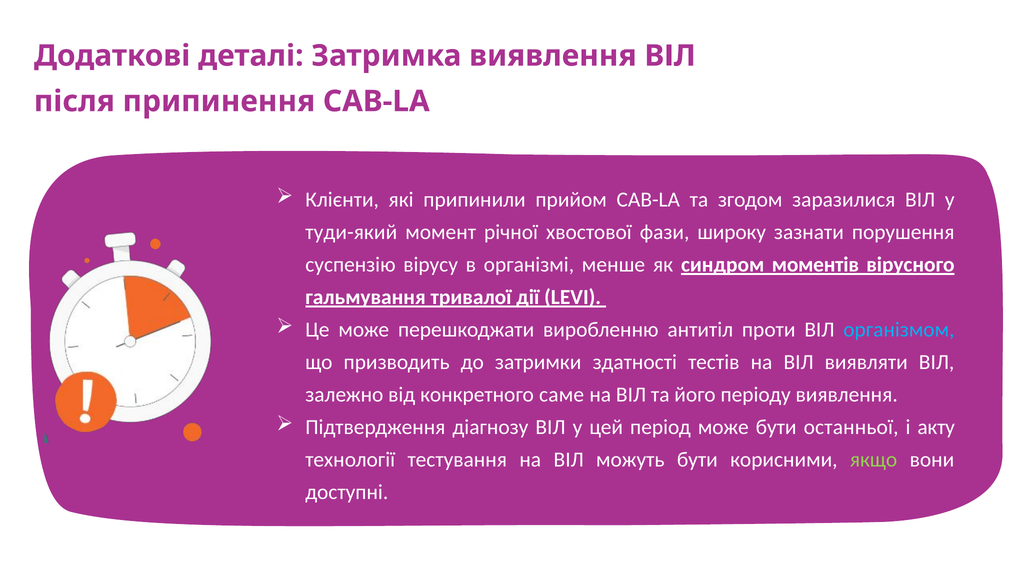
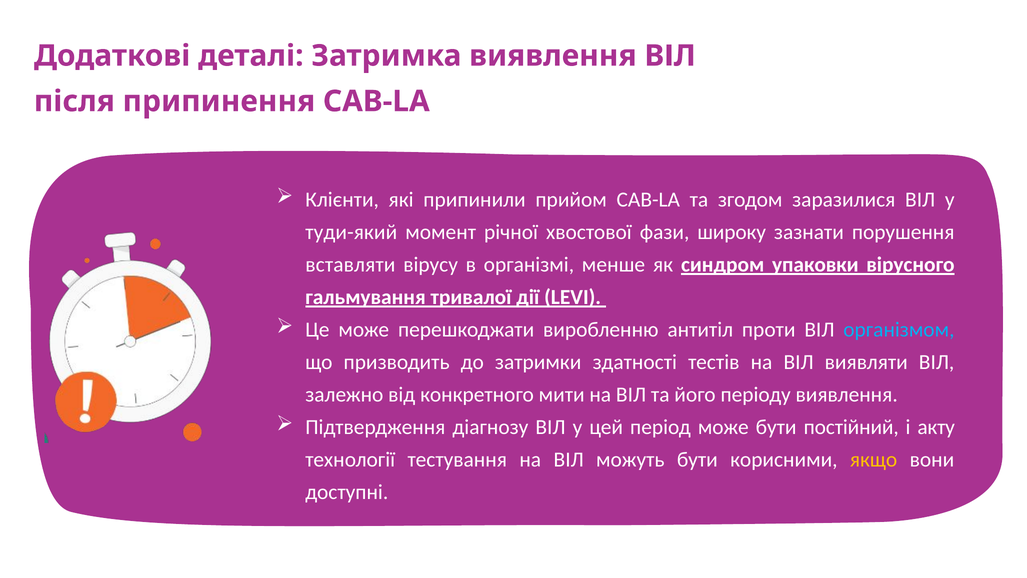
суспензію: суспензію -> вставляти (350, 265)
моментів: моментів -> упаковки (815, 265)
саме: саме -> мити (562, 394)
останньої: останньої -> постійний (851, 427)
якщо colour: light green -> yellow (874, 459)
